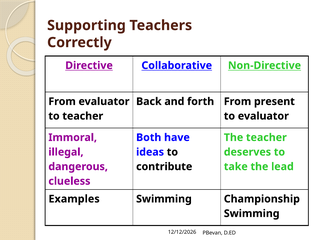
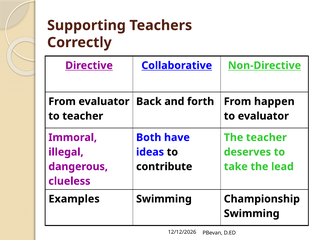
present: present -> happen (274, 101)
